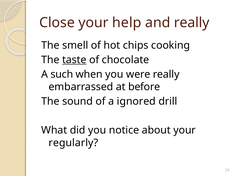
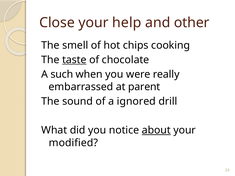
and really: really -> other (192, 23)
before: before -> parent (144, 87)
about underline: none -> present (156, 130)
regularly: regularly -> modified (73, 143)
